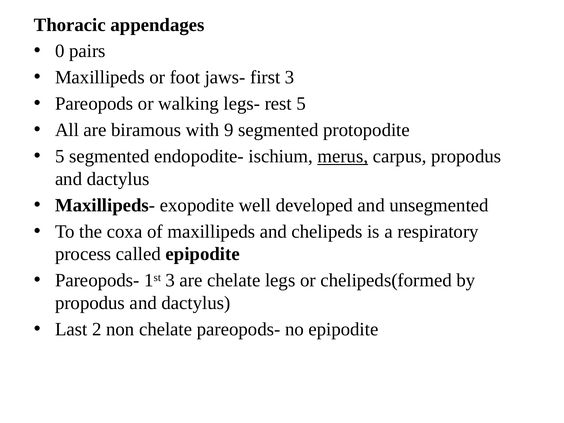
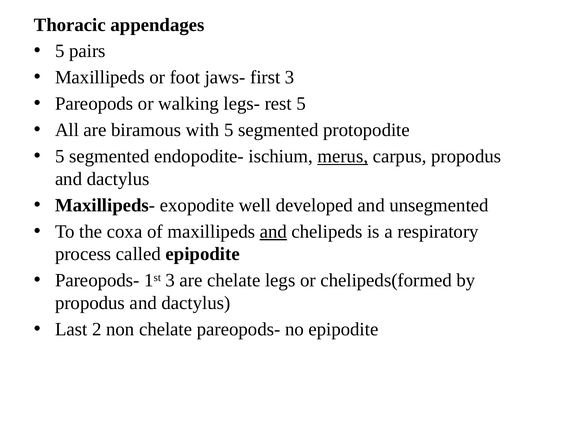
0: 0 -> 5 (60, 51)
with 9: 9 -> 5 (229, 130)
and underline: none -> present (273, 232)
